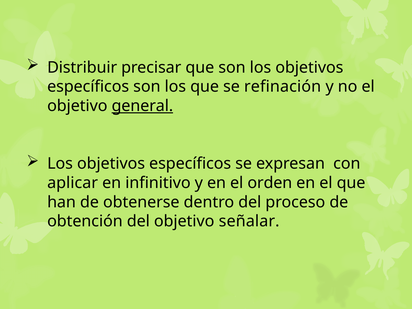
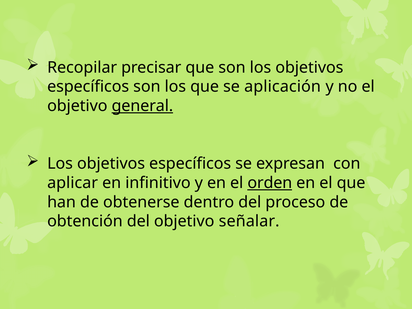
Distribuir: Distribuir -> Recopilar (82, 67)
refinación: refinación -> aplicación (283, 87)
orden underline: none -> present (270, 183)
